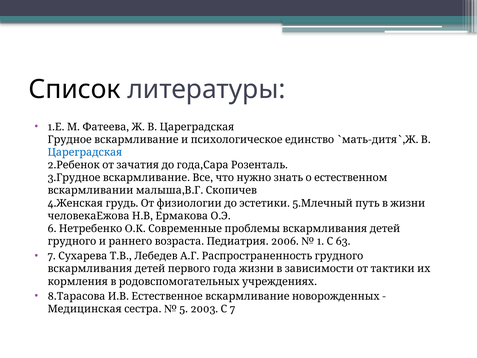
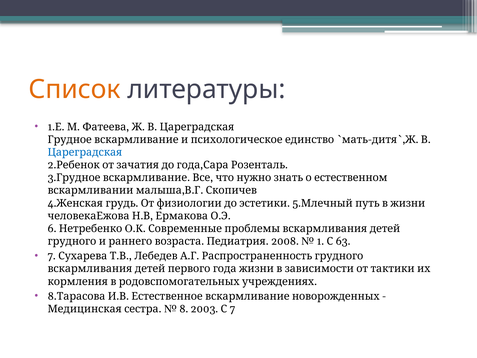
Список colour: black -> orange (75, 89)
2006: 2006 -> 2008 (285, 241)
5: 5 -> 8 (184, 309)
